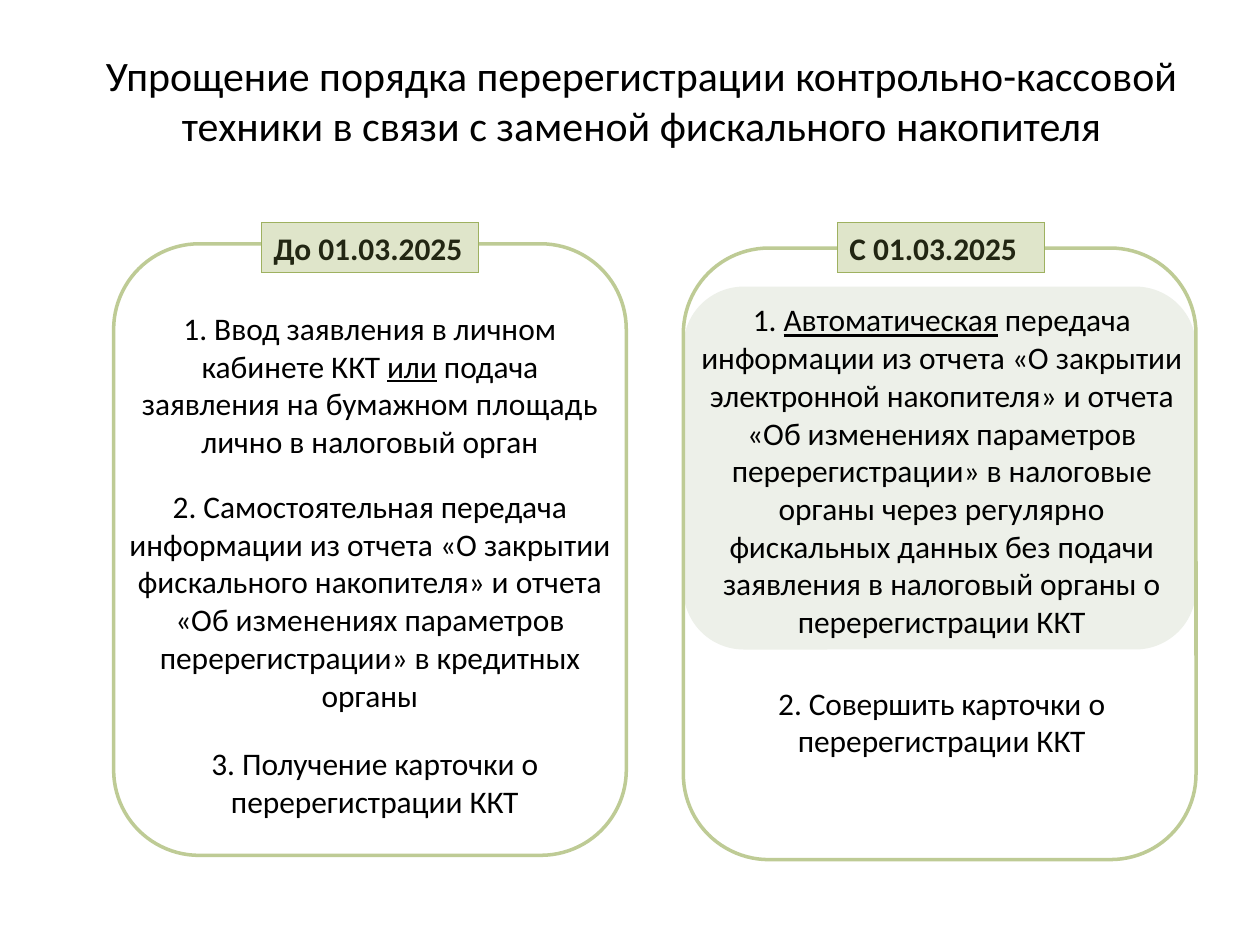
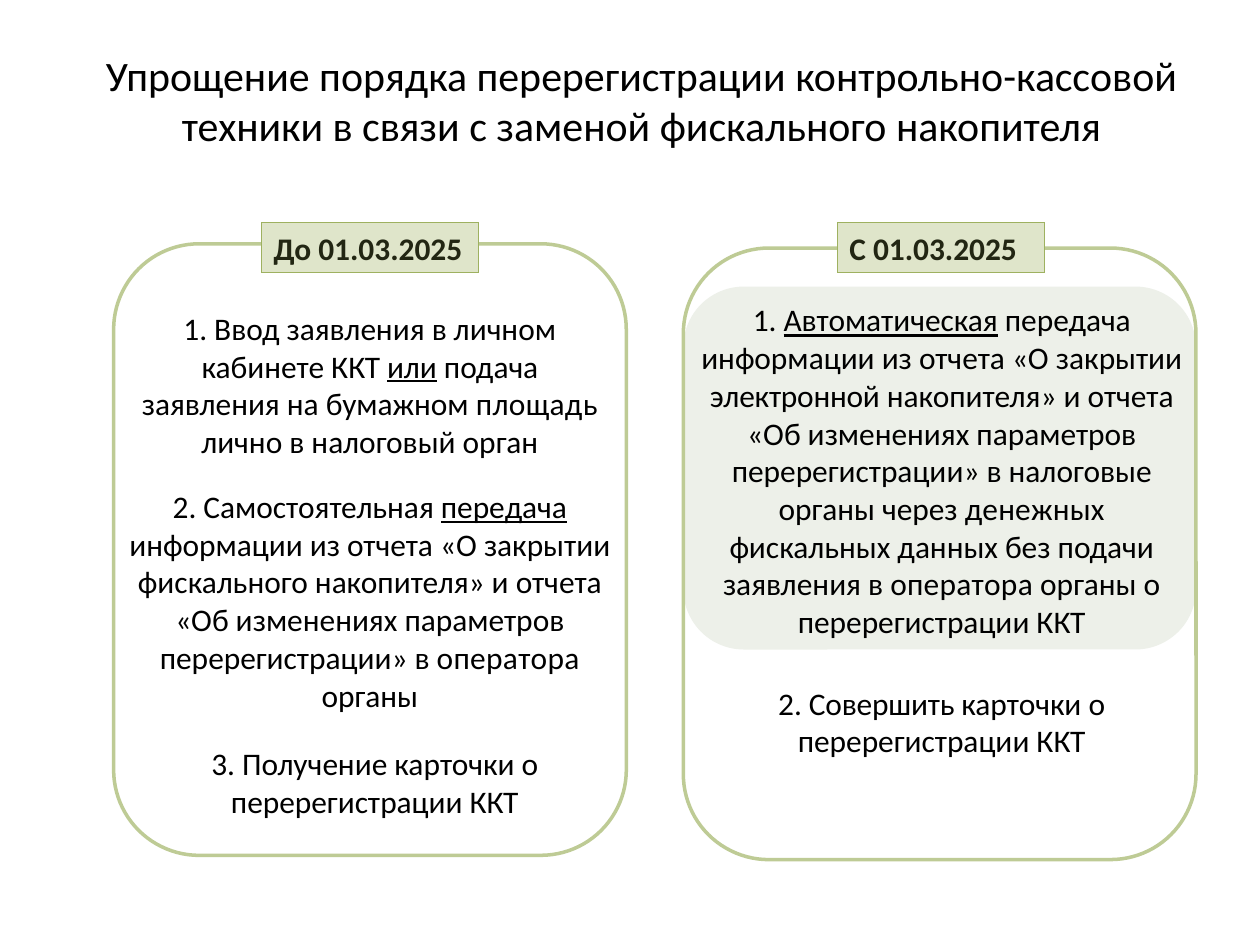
передача underline: none -> present (504, 508)
регулярно: регулярно -> денежных (1035, 510)
заявления в налоговый: налоговый -> оператора (962, 585)
перерегистрации в кредитных: кредитных -> оператора (508, 659)
